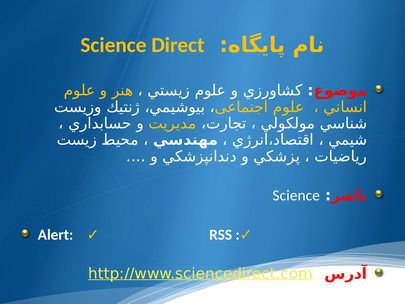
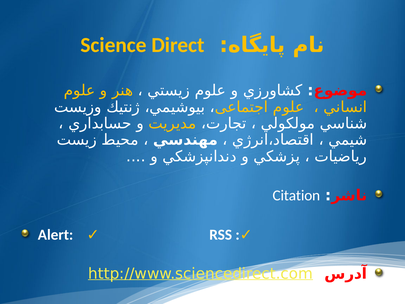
Science: Science -> Citation (296, 195)
